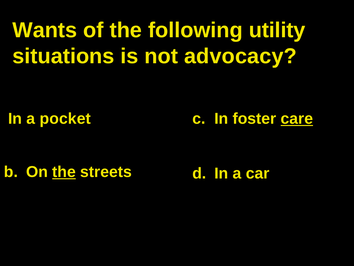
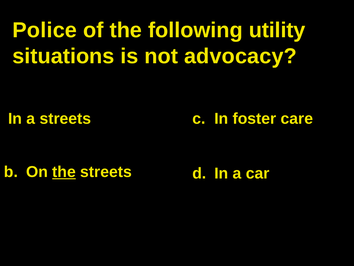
Wants: Wants -> Police (45, 30)
a pocket: pocket -> streets (65, 118)
care underline: present -> none (297, 118)
